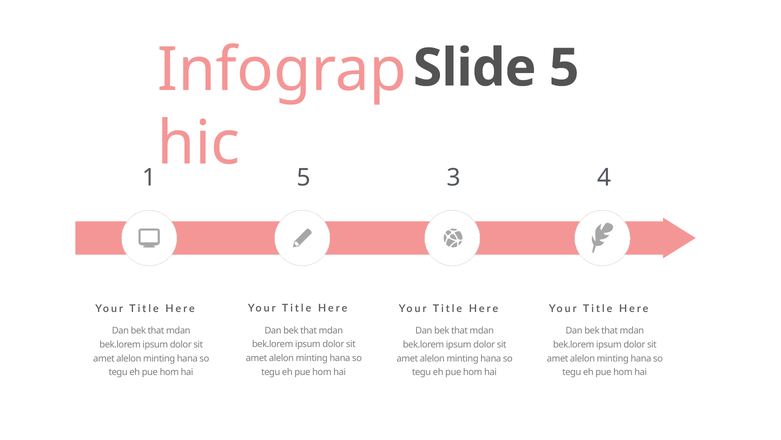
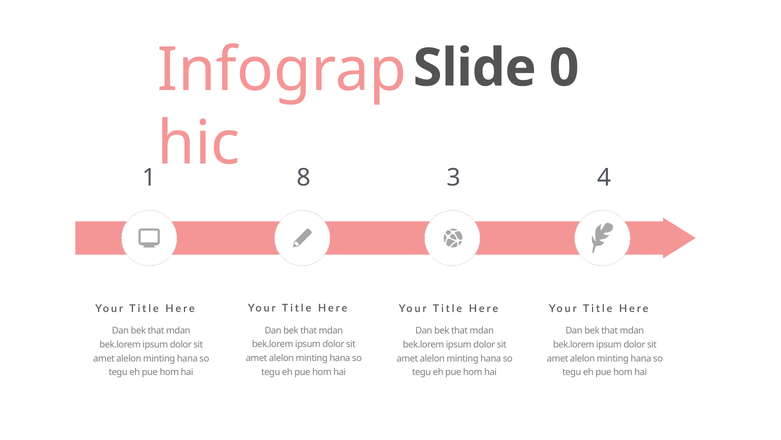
Slide 5: 5 -> 0 (564, 68)
1 5: 5 -> 8 (304, 177)
